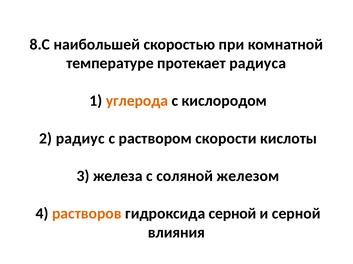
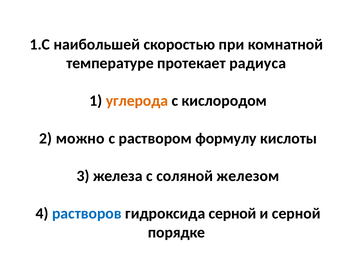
8.С: 8.С -> 1.С (40, 45)
радиус: радиус -> можно (80, 139)
скорости: скорости -> формулу (226, 139)
растворов colour: orange -> blue (87, 214)
влияния: влияния -> порядке (177, 233)
